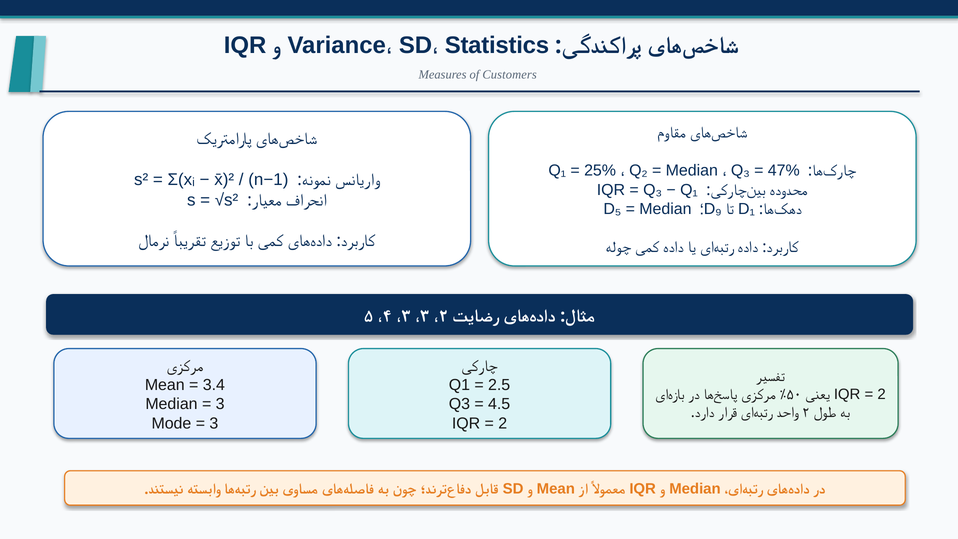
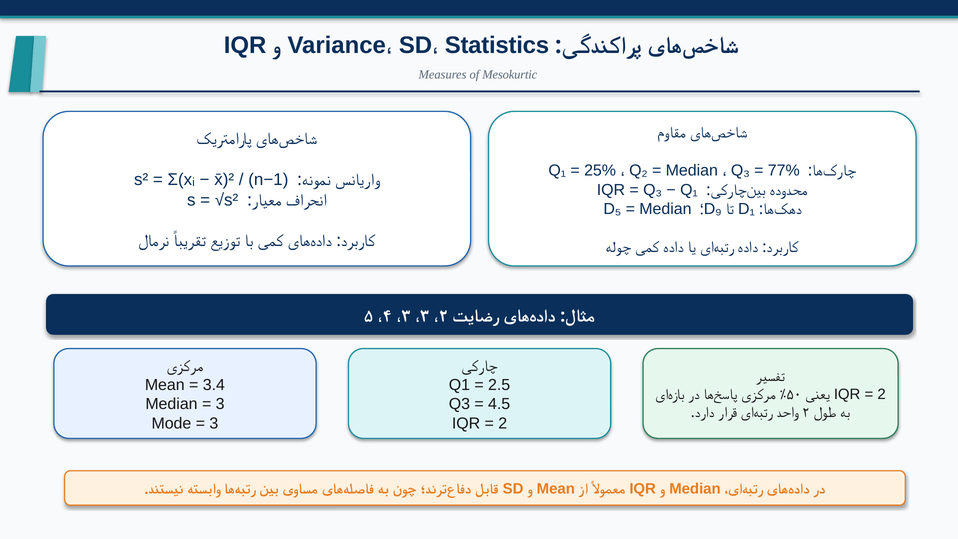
Customers: Customers -> Mesokurtic (510, 74)
47%: 47% -> 77% (784, 171)
